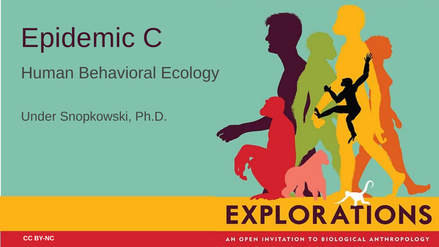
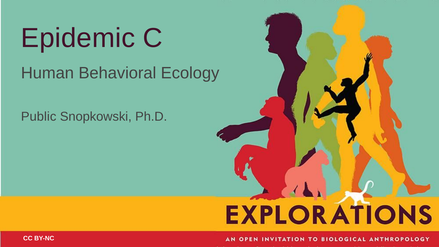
Under: Under -> Public (39, 116)
